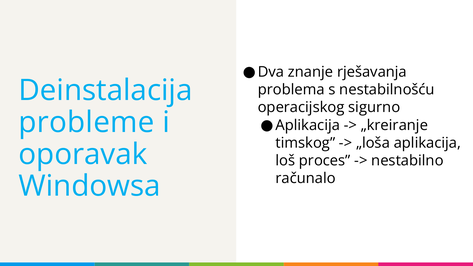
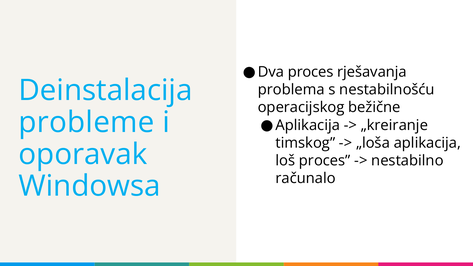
Dva znanje: znanje -> proces (311, 72)
sigurno: sigurno -> bežične (374, 107)
